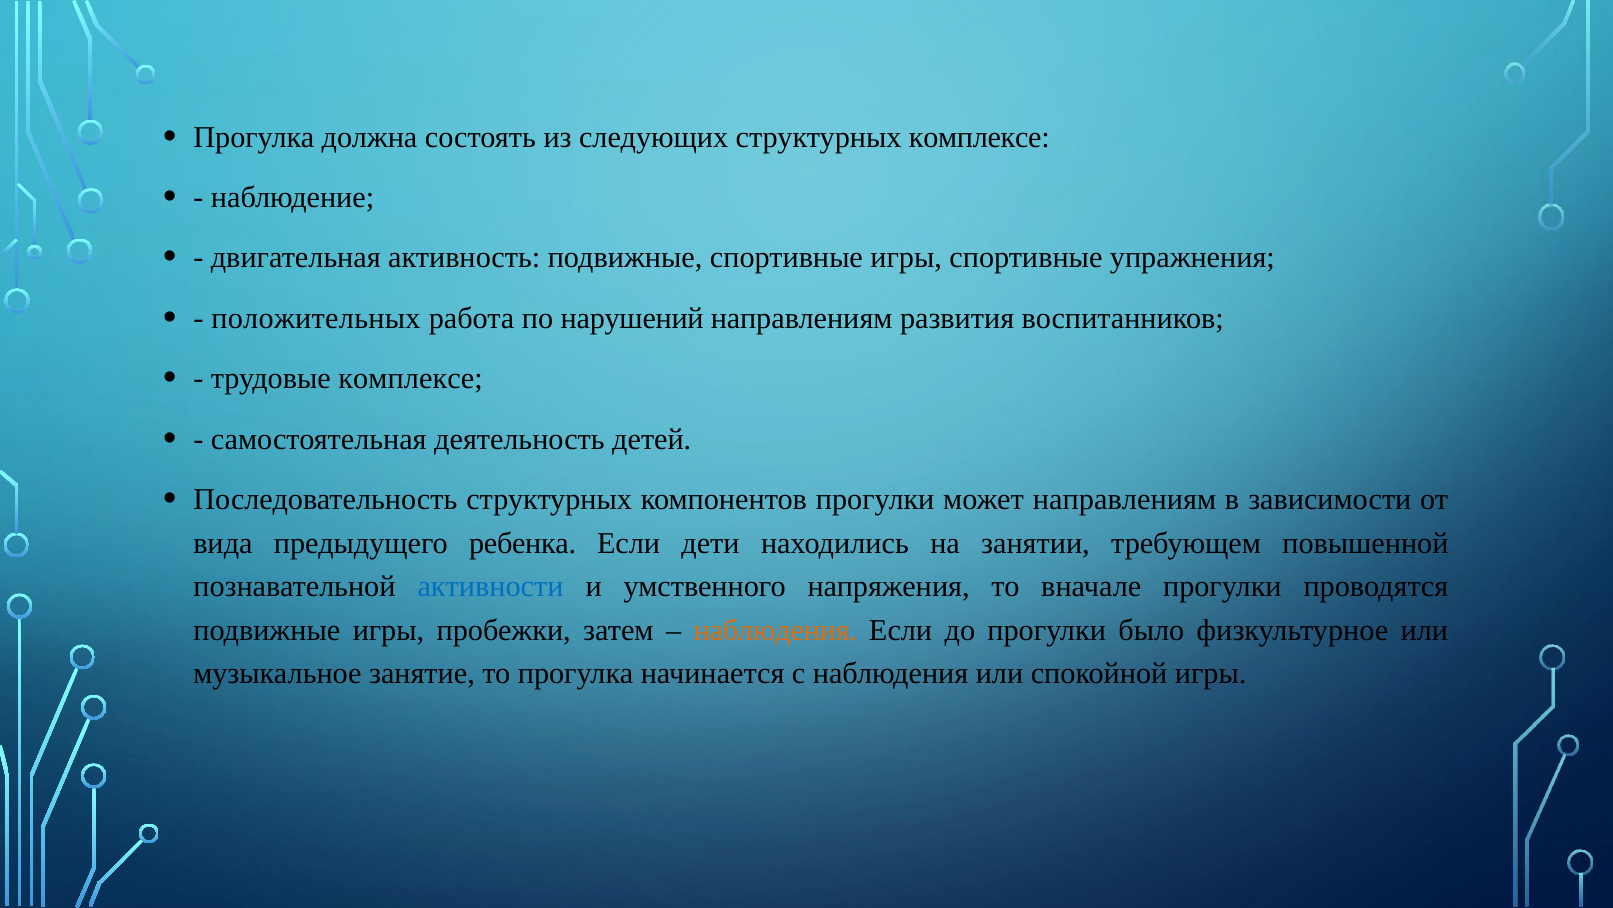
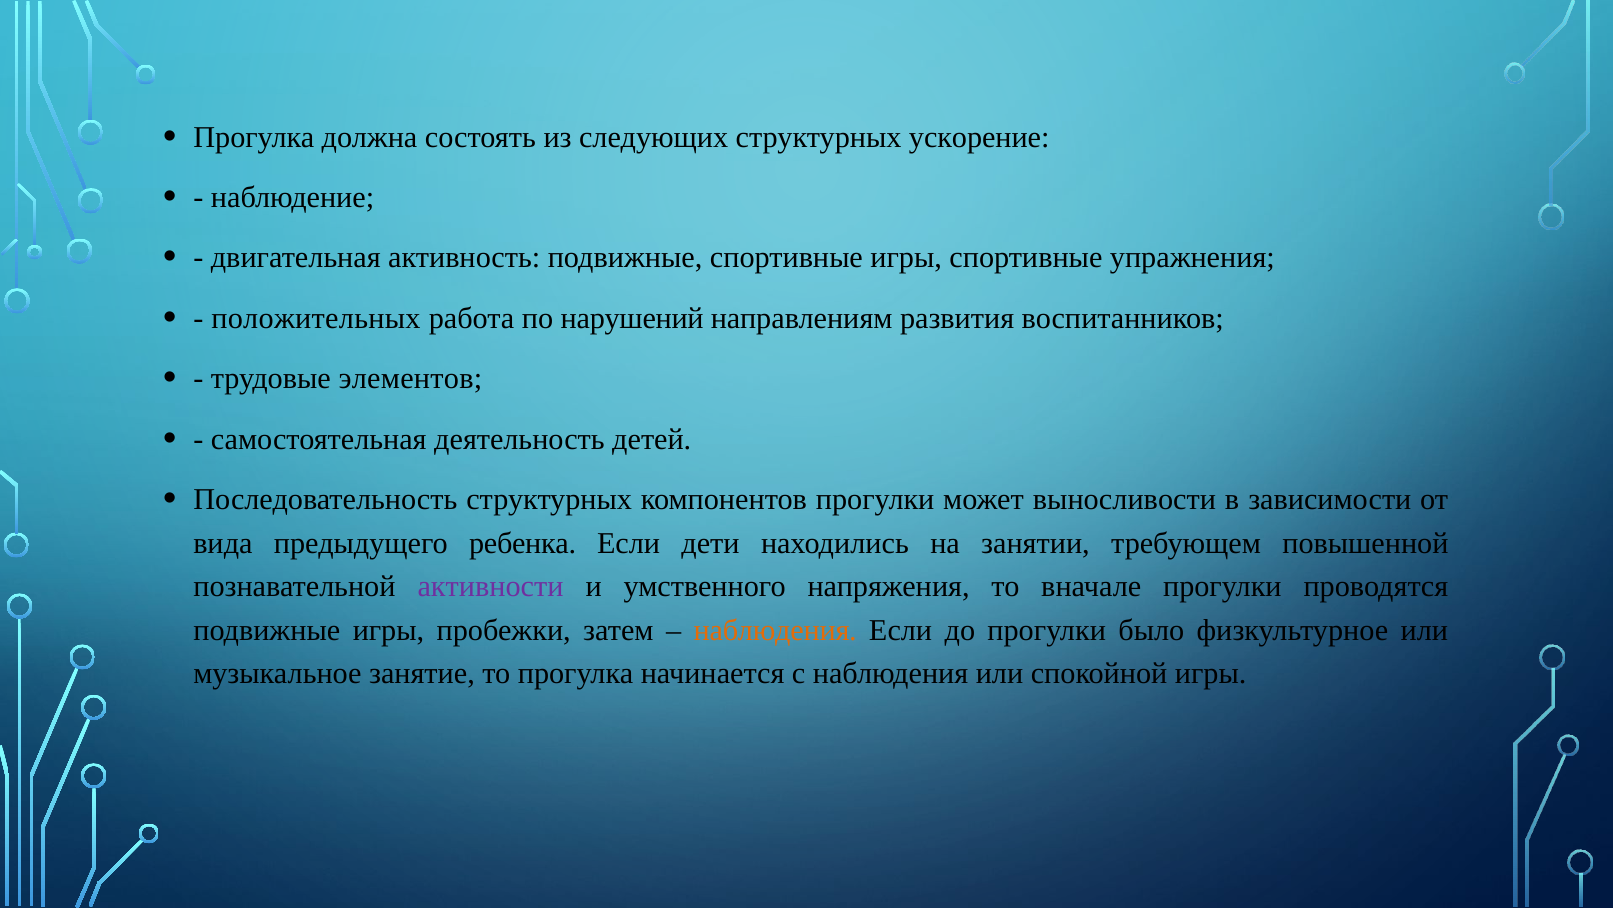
структурных комплексе: комплексе -> ускорение (979, 137)
трудовые комплексе: комплексе -> элементов (410, 378)
может направлениям: направлениям -> выносливости (1124, 499)
активности colour: blue -> purple (491, 586)
